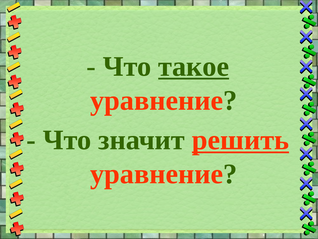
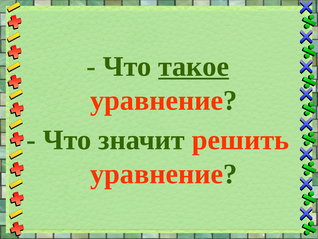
решить underline: present -> none (241, 140)
